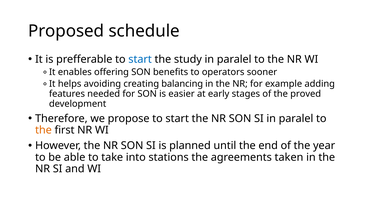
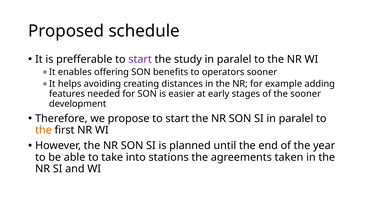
start colour: blue -> purple (140, 59)
balancing: balancing -> distances (182, 84)
the proved: proved -> sooner (306, 94)
